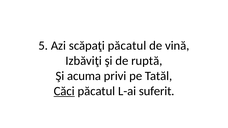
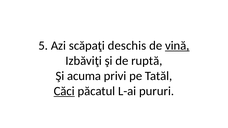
scăpaţi păcatul: păcatul -> deschis (127, 46)
vină underline: none -> present (177, 46)
suferit: suferit -> pururi (157, 91)
